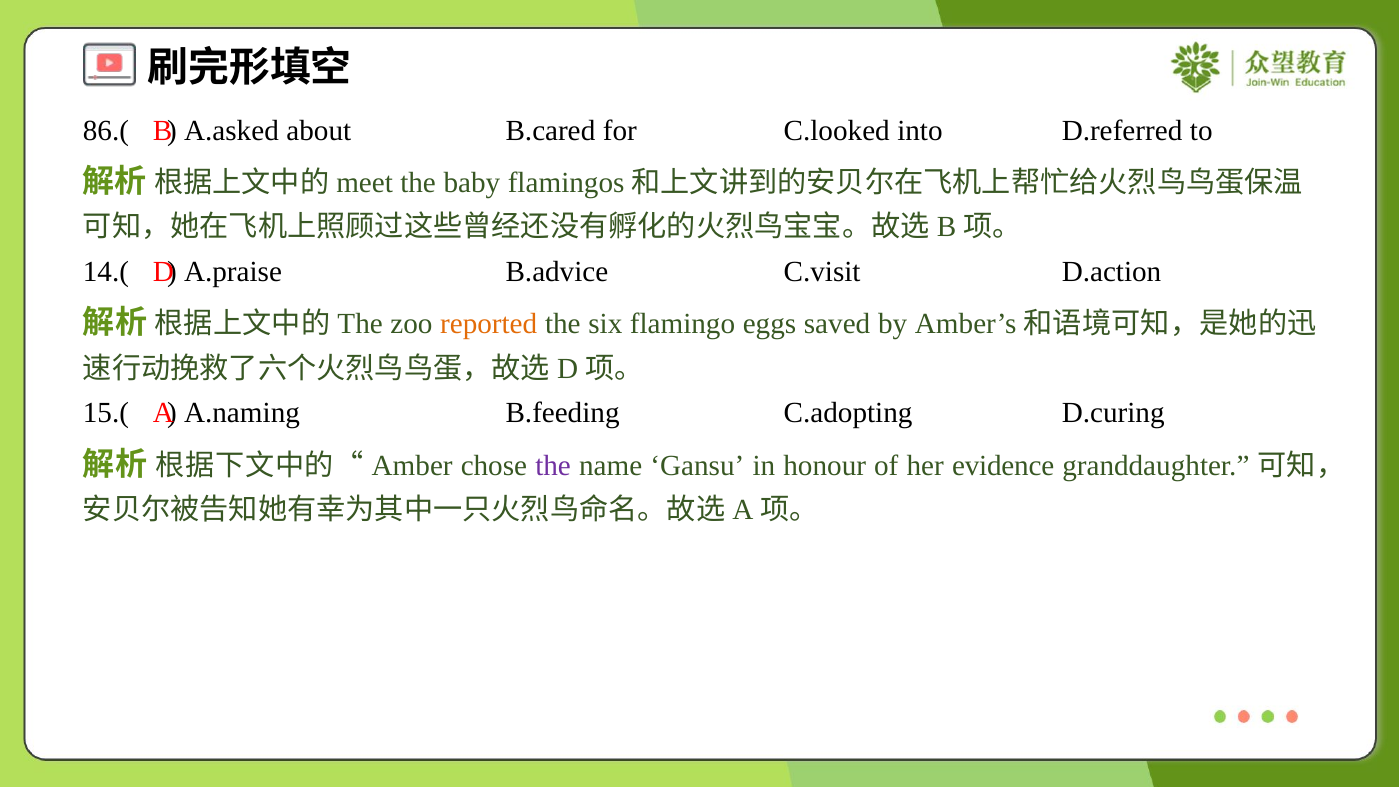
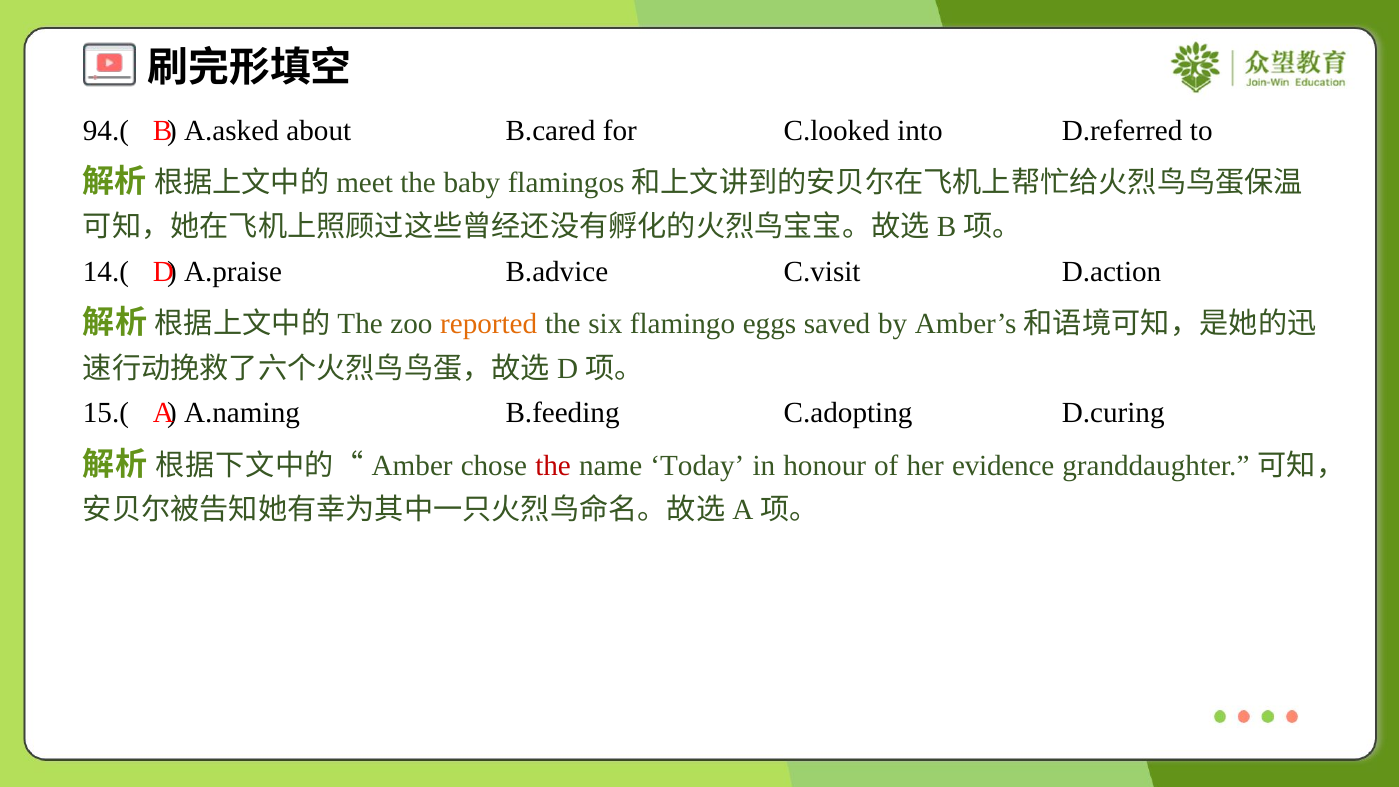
86.(: 86.( -> 94.( (106, 131)
the colour: purple -> red (553, 466)
Gansu: Gansu -> Today (697, 466)
